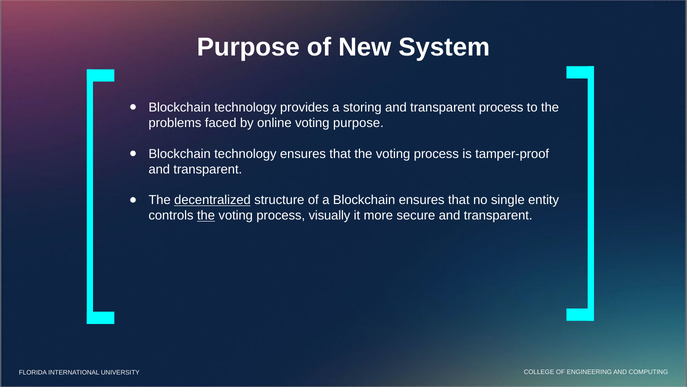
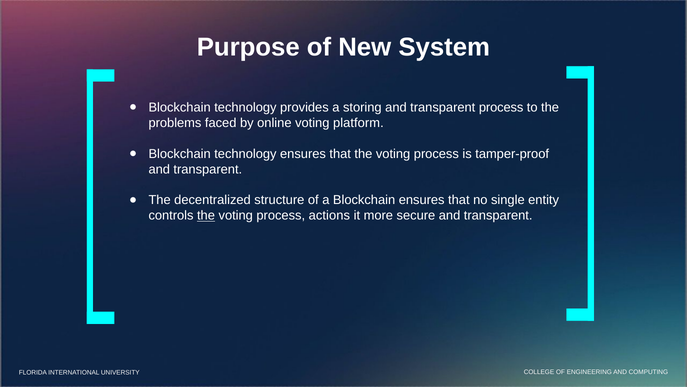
voting purpose: purpose -> platform (358, 123)
decentralized underline: present -> none (212, 200)
visually: visually -> actions (329, 215)
